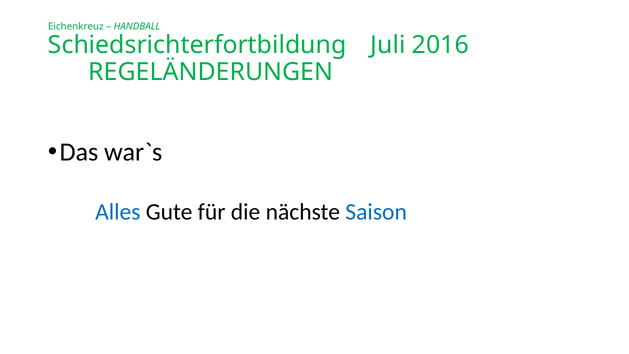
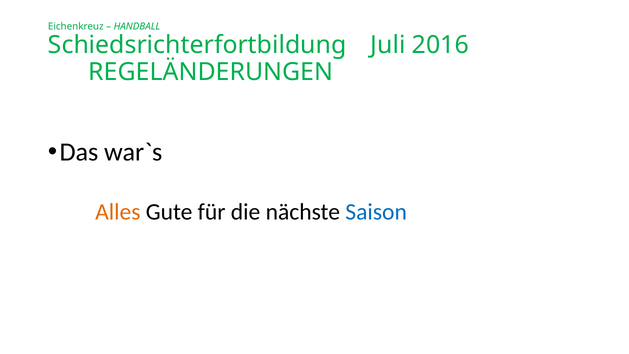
Alles colour: blue -> orange (118, 212)
